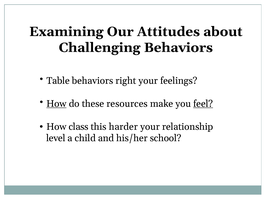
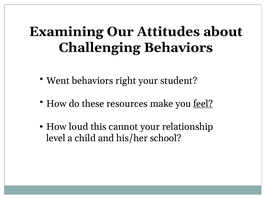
Table: Table -> Went (58, 81)
feelings: feelings -> student (179, 81)
How underline: present -> none (56, 104)
class: class -> loud (79, 127)
harder: harder -> cannot (123, 127)
